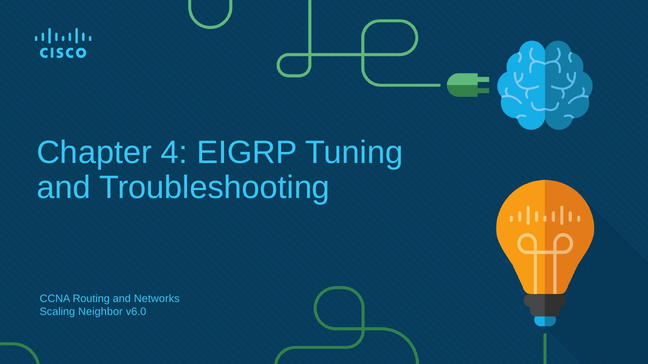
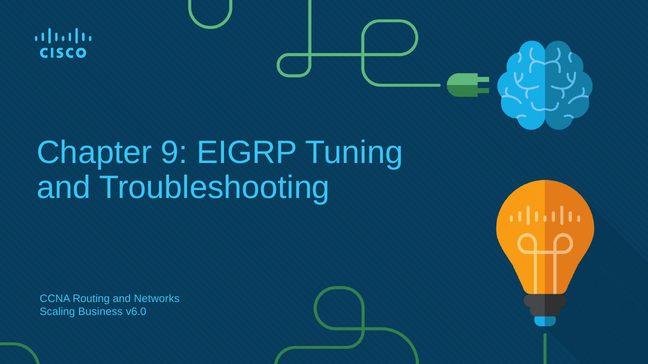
4: 4 -> 9 (174, 153)
Neighbor: Neighbor -> Business (100, 312)
